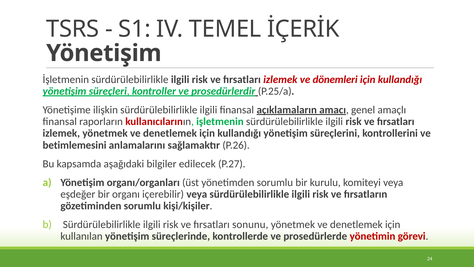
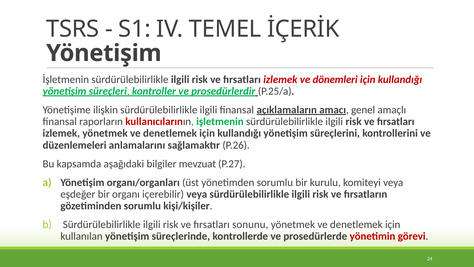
betimlemesini: betimlemesini -> düzenlemeleri (75, 145)
edilecek: edilecek -> mevzuat (197, 164)
